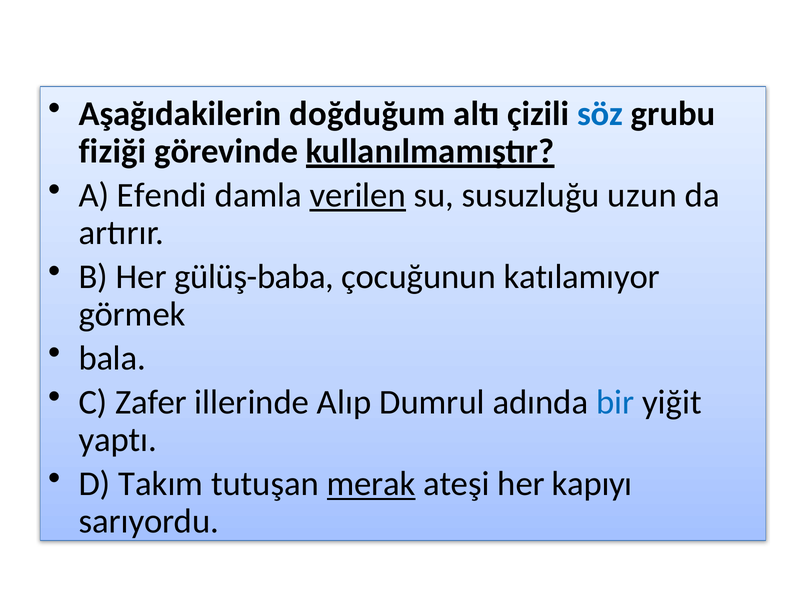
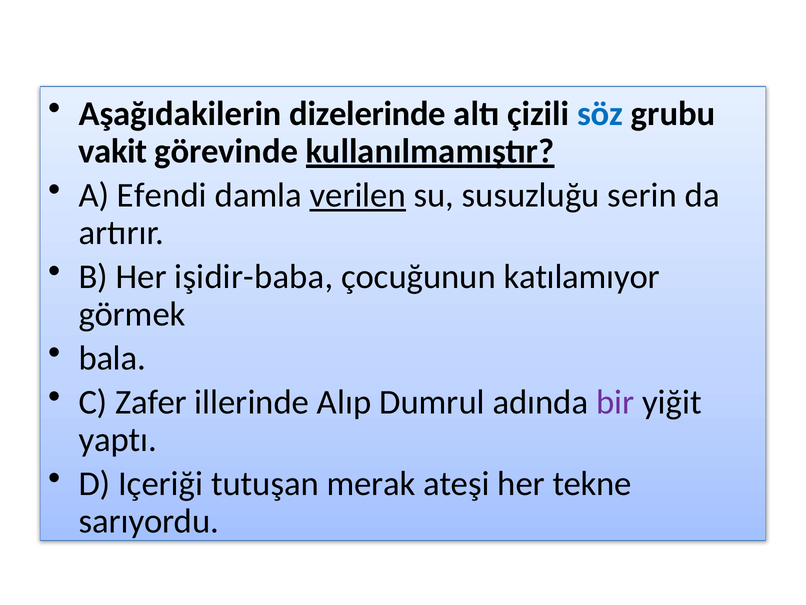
doğduğum: doğduğum -> dizelerinde (368, 114)
fiziği: fiziği -> vakit (113, 151)
uzun: uzun -> serin (642, 195)
gülüş-baba: gülüş-baba -> işidir-baba (254, 277)
bir colour: blue -> purple (615, 402)
Takım: Takım -> Içeriği (161, 484)
merak underline: present -> none (371, 484)
kapıyı: kapıyı -> tekne (592, 484)
